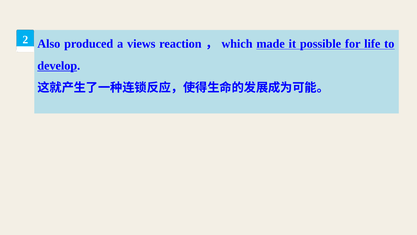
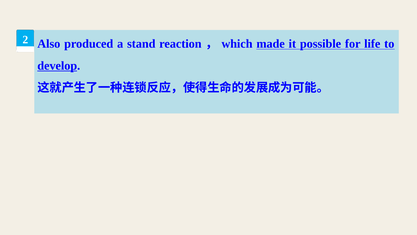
views: views -> stand (141, 44)
